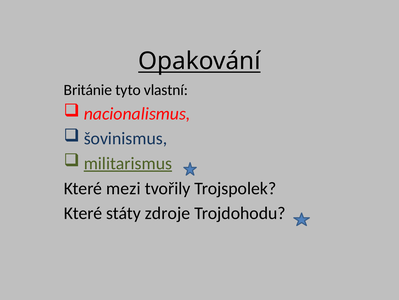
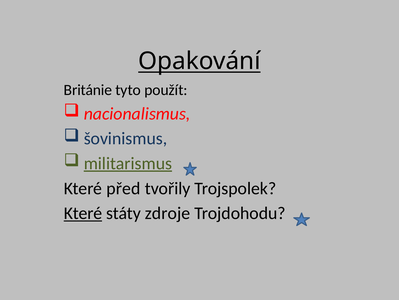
vlastní: vlastní -> použít (166, 90)
mezi: mezi -> před (123, 188)
Které underline: none -> present (83, 213)
